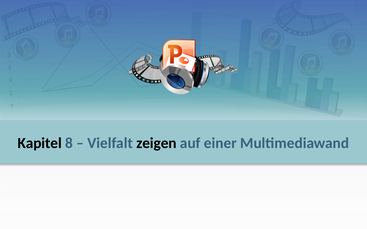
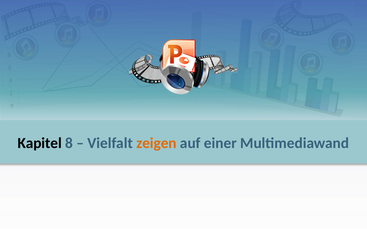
zeigen colour: black -> orange (156, 143)
